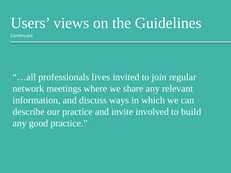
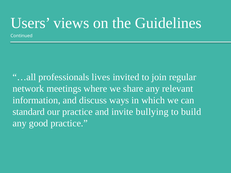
describe: describe -> standard (29, 112)
involved: involved -> bullying (152, 112)
